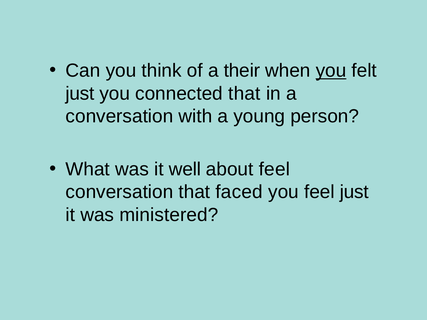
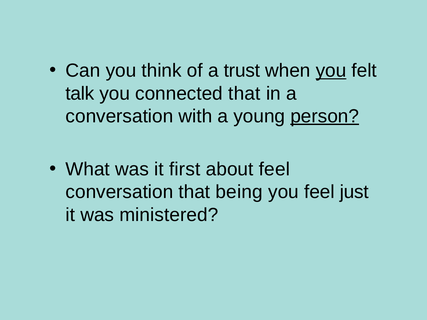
their: their -> trust (242, 71)
just: just -> talk (80, 94)
person underline: none -> present (325, 116)
well: well -> first (185, 169)
faced: faced -> being (239, 192)
